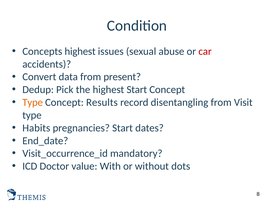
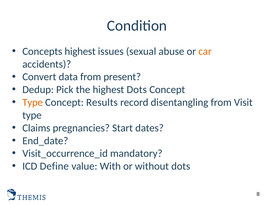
car colour: red -> orange (205, 51)
highest Start: Start -> Dots (137, 90)
Habits: Habits -> Claims (36, 128)
Doctor: Doctor -> Define (54, 167)
